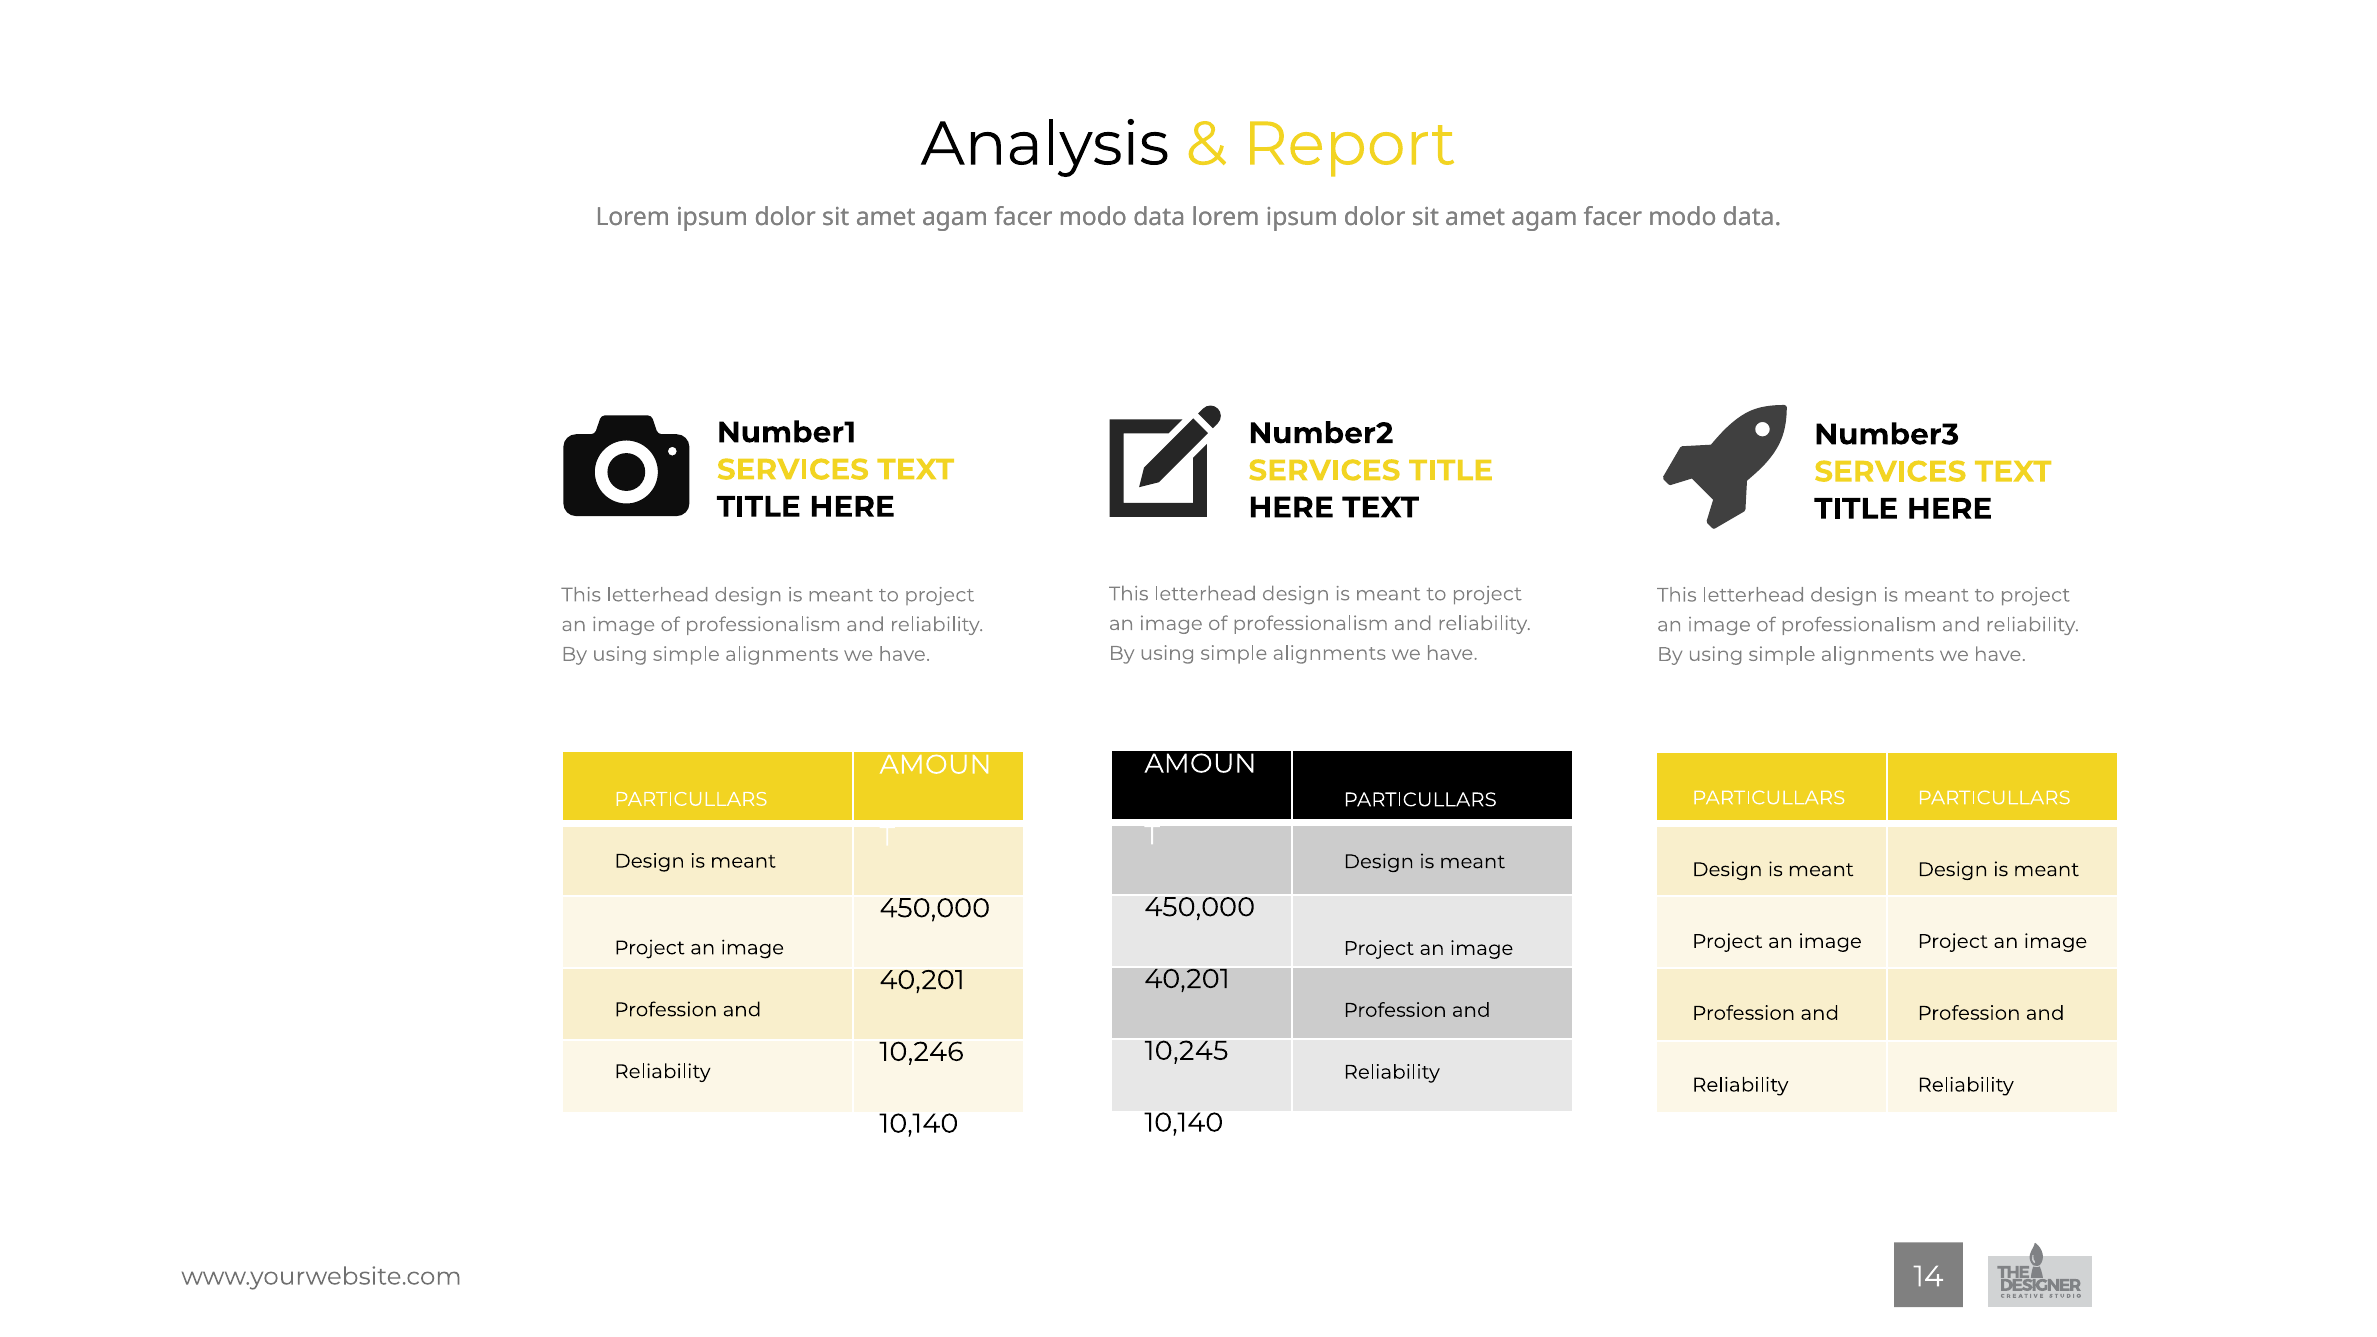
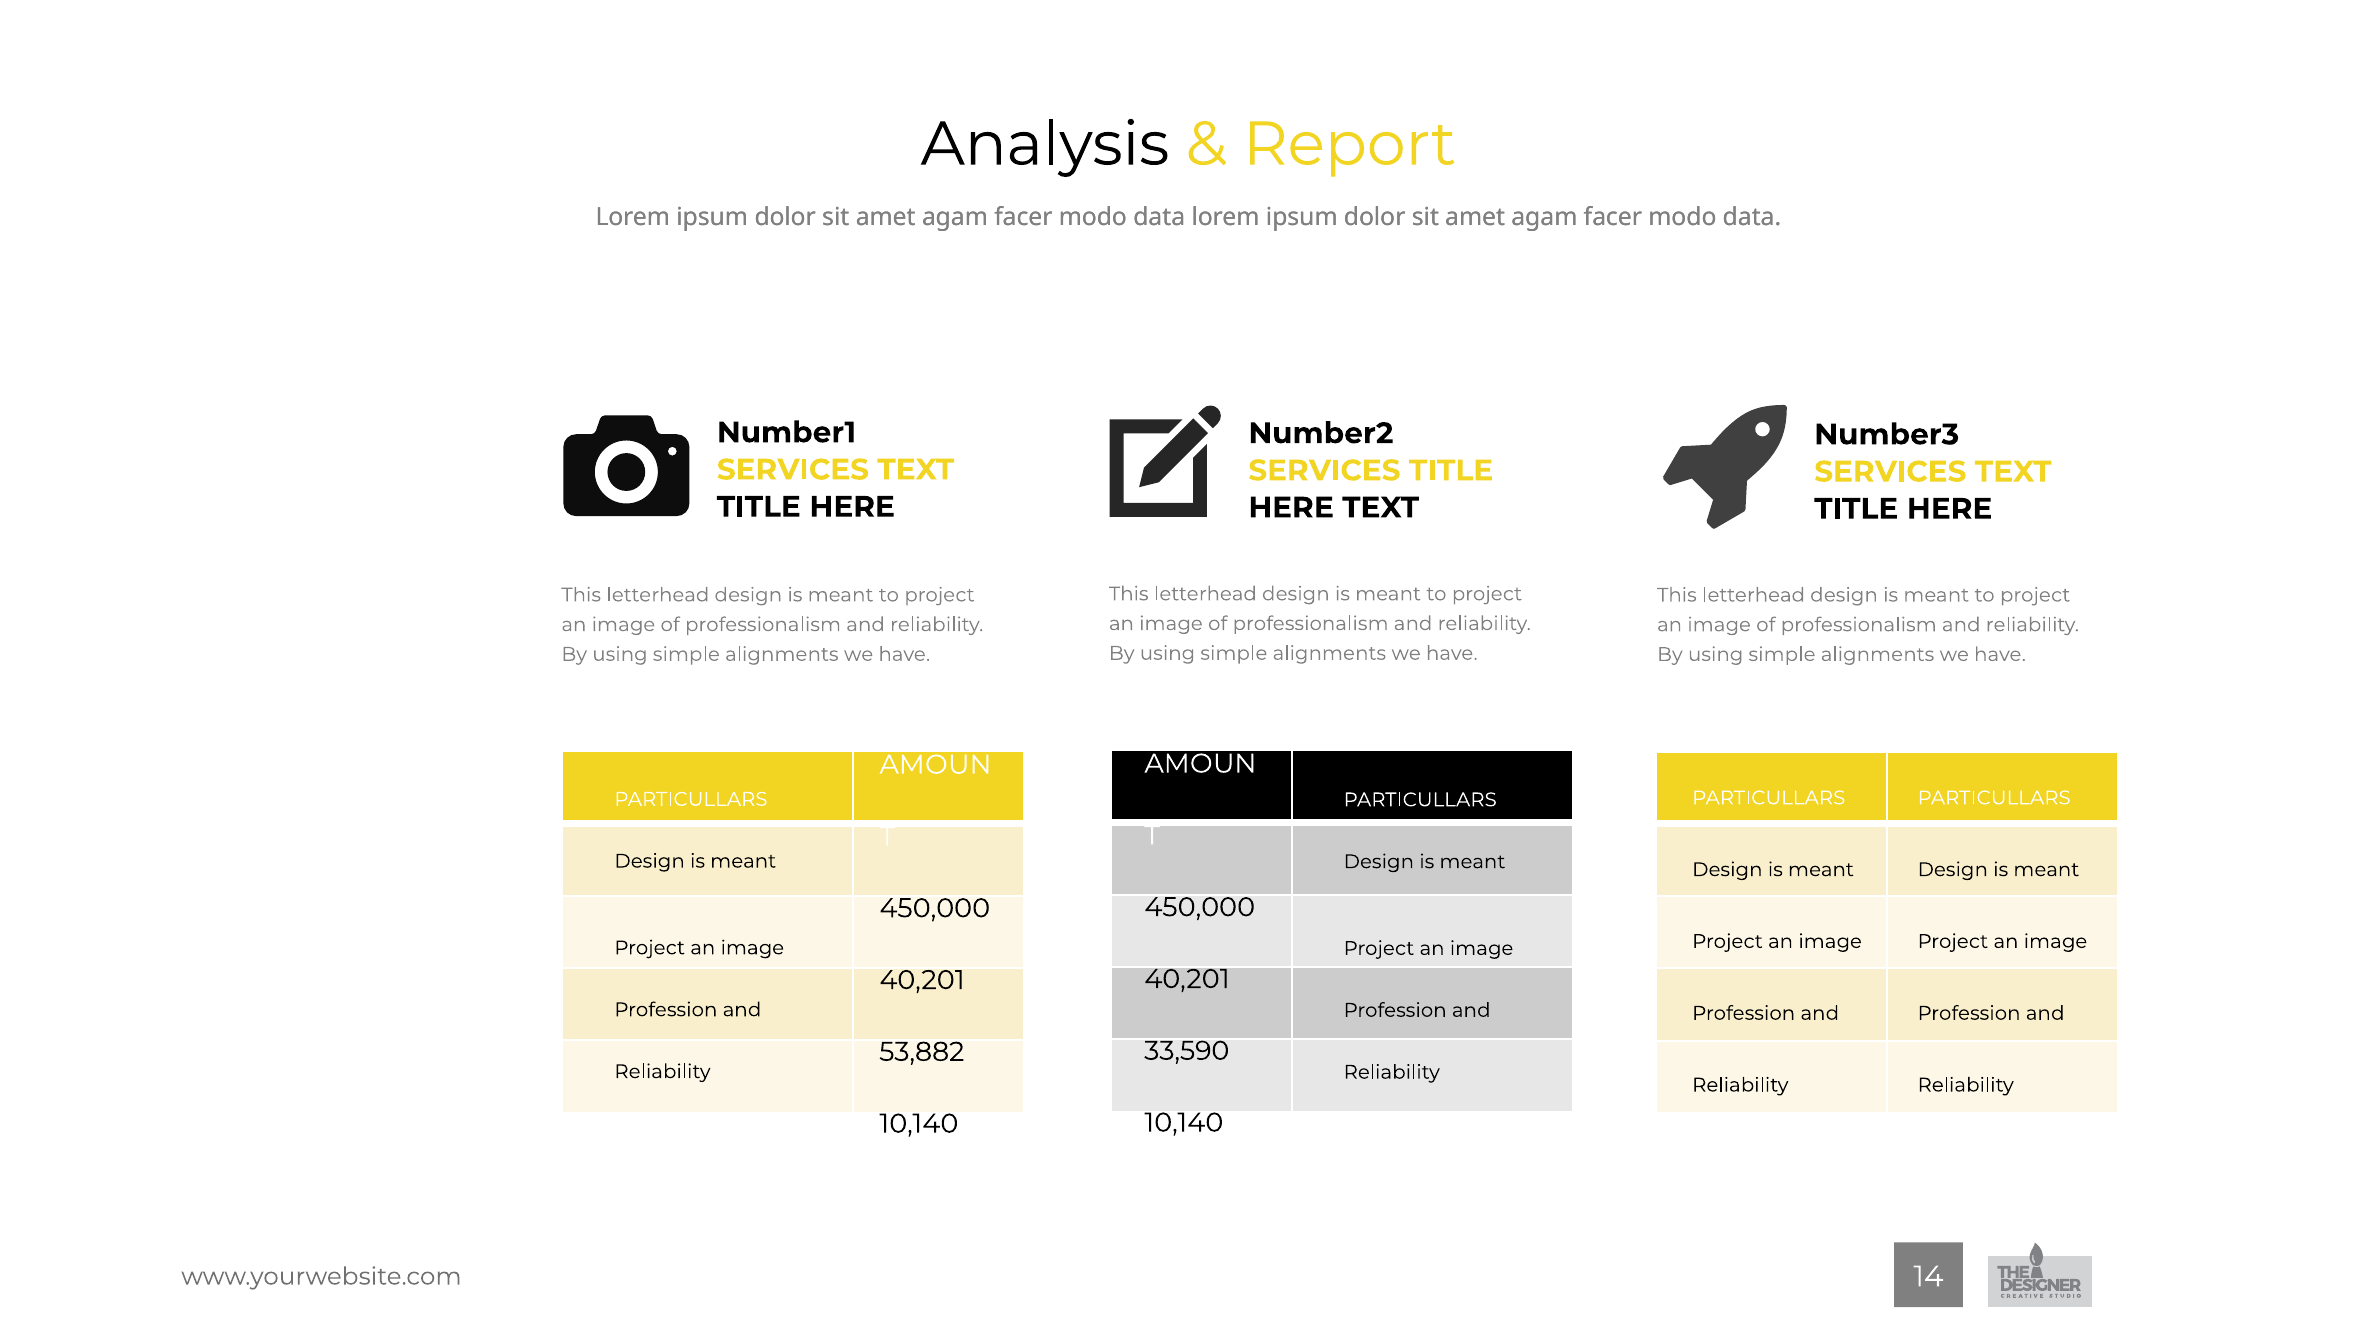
10,245: 10,245 -> 33,590 (1187, 1051)
10,246: 10,246 -> 53,882 (922, 1052)
